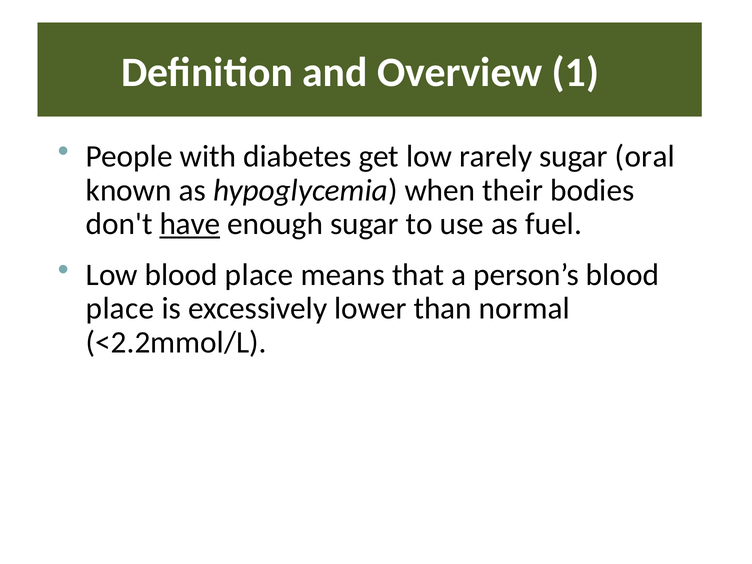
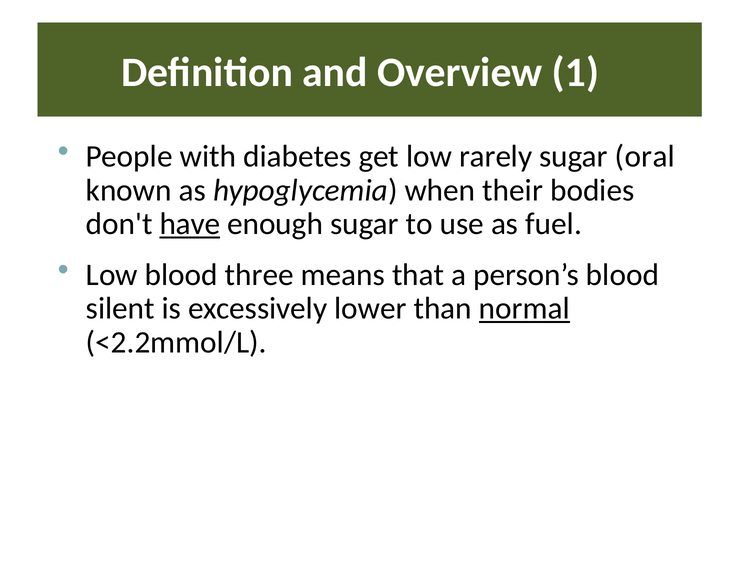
Low blood place: place -> three (259, 275)
place: place -> silent (120, 309)
normal underline: none -> present (524, 309)
